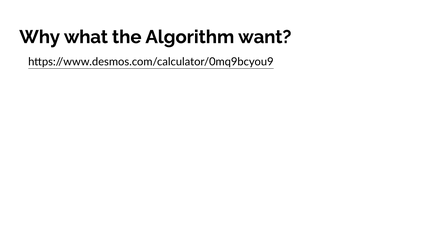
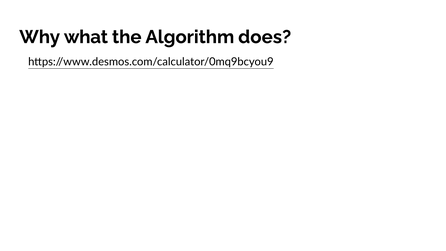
want: want -> does (265, 37)
